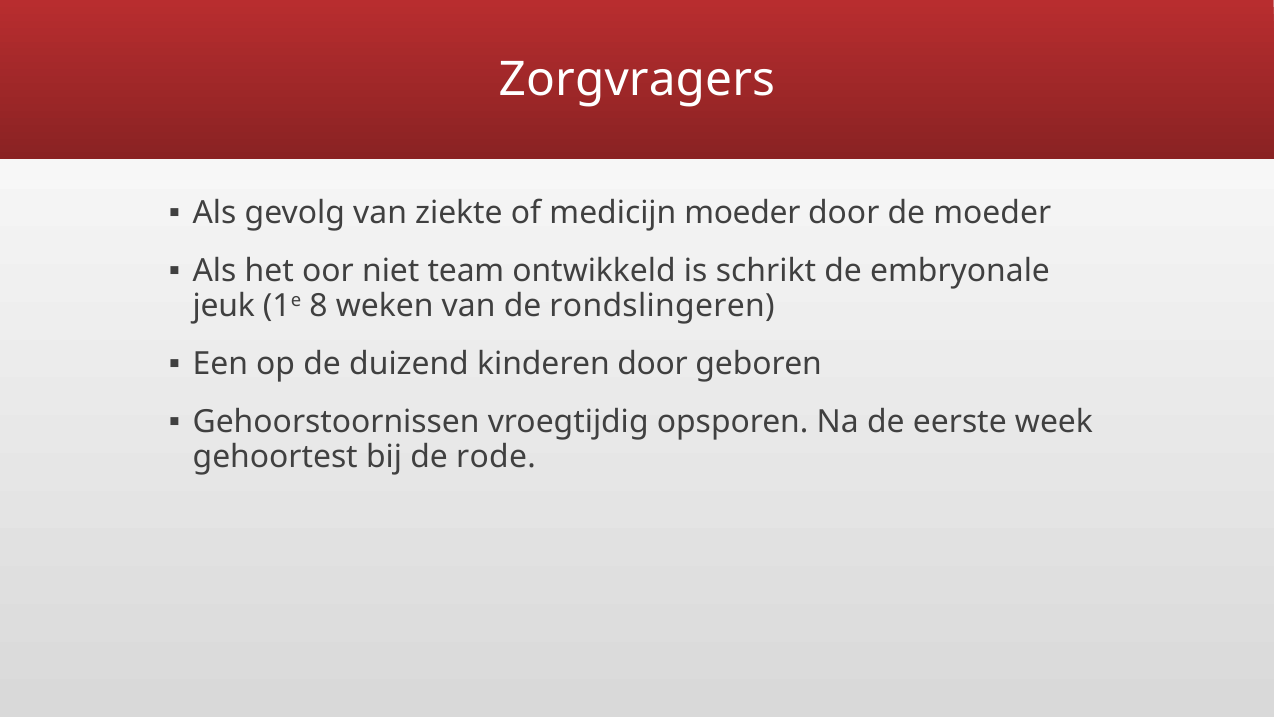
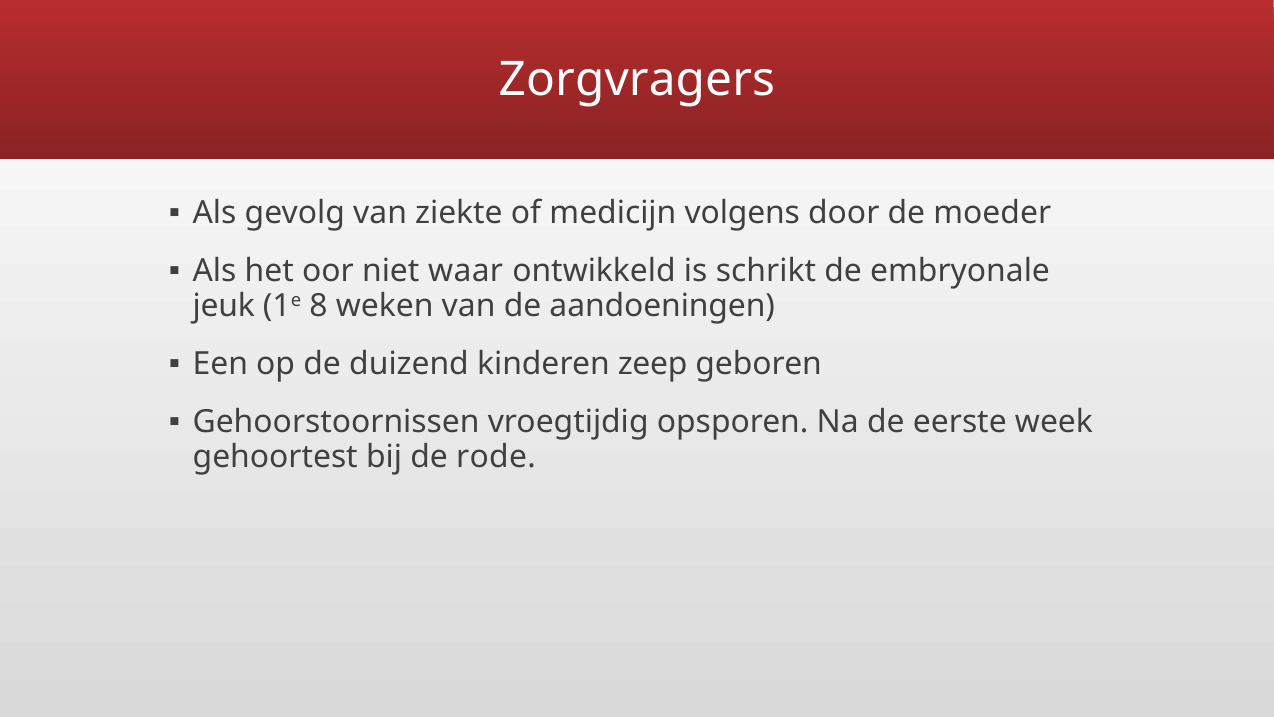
medicijn moeder: moeder -> volgens (742, 213)
team: team -> waar (466, 271)
rondslingeren: rondslingeren -> aandoeningen (662, 306)
kinderen door: door -> zeep (653, 364)
